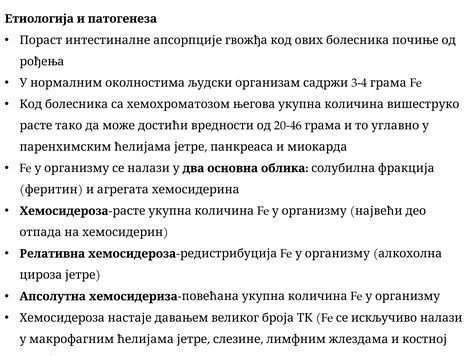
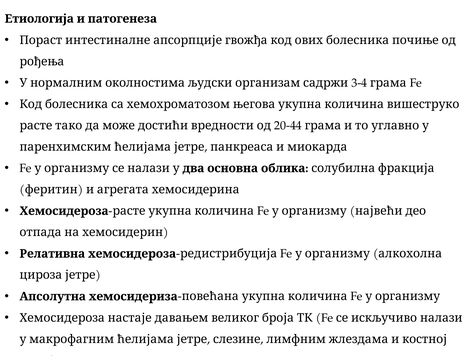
20-46: 20-46 -> 20-44 (288, 126)
